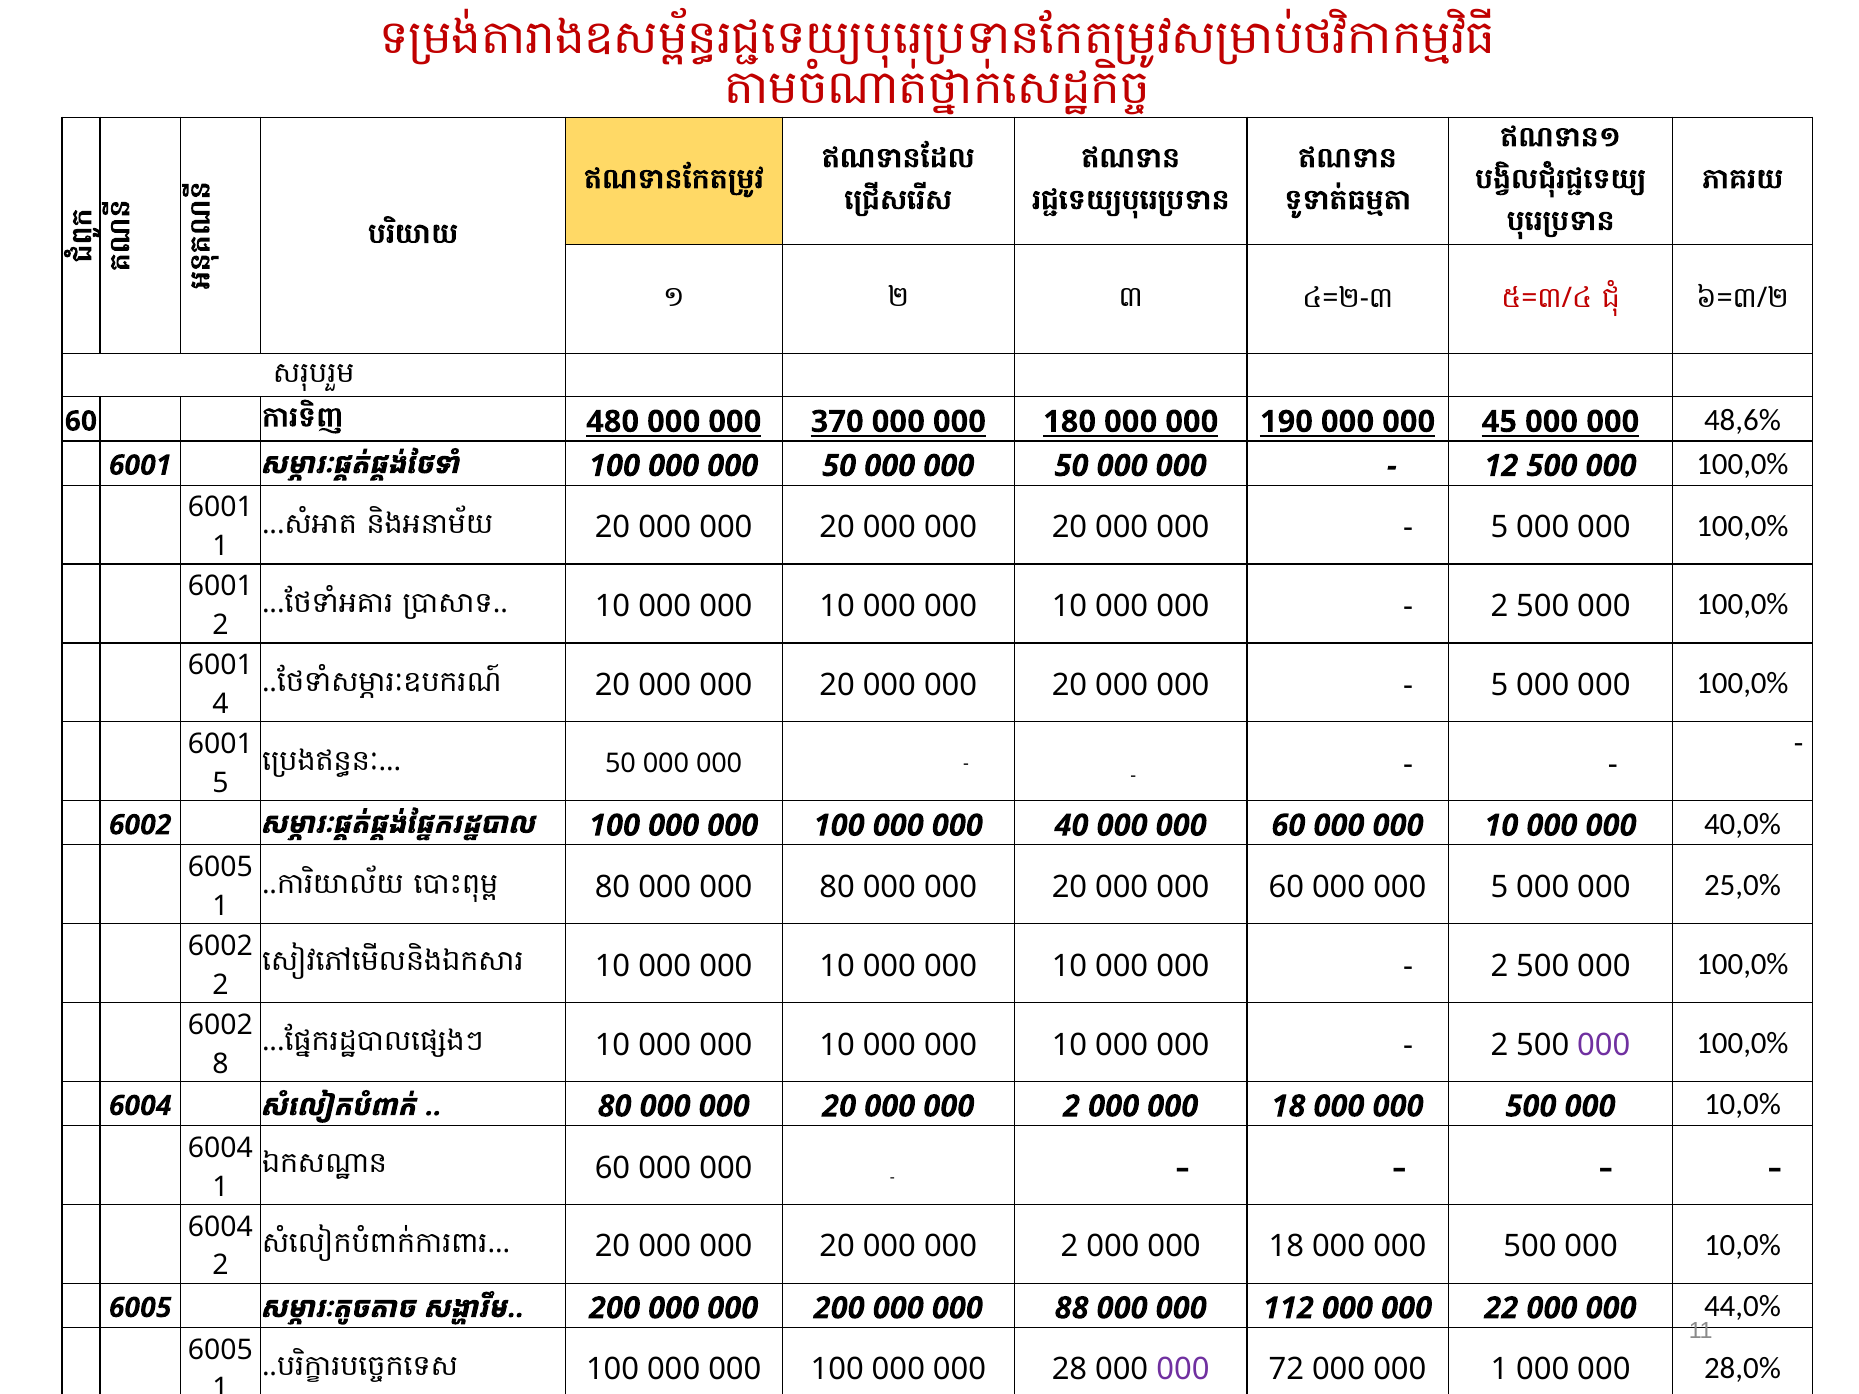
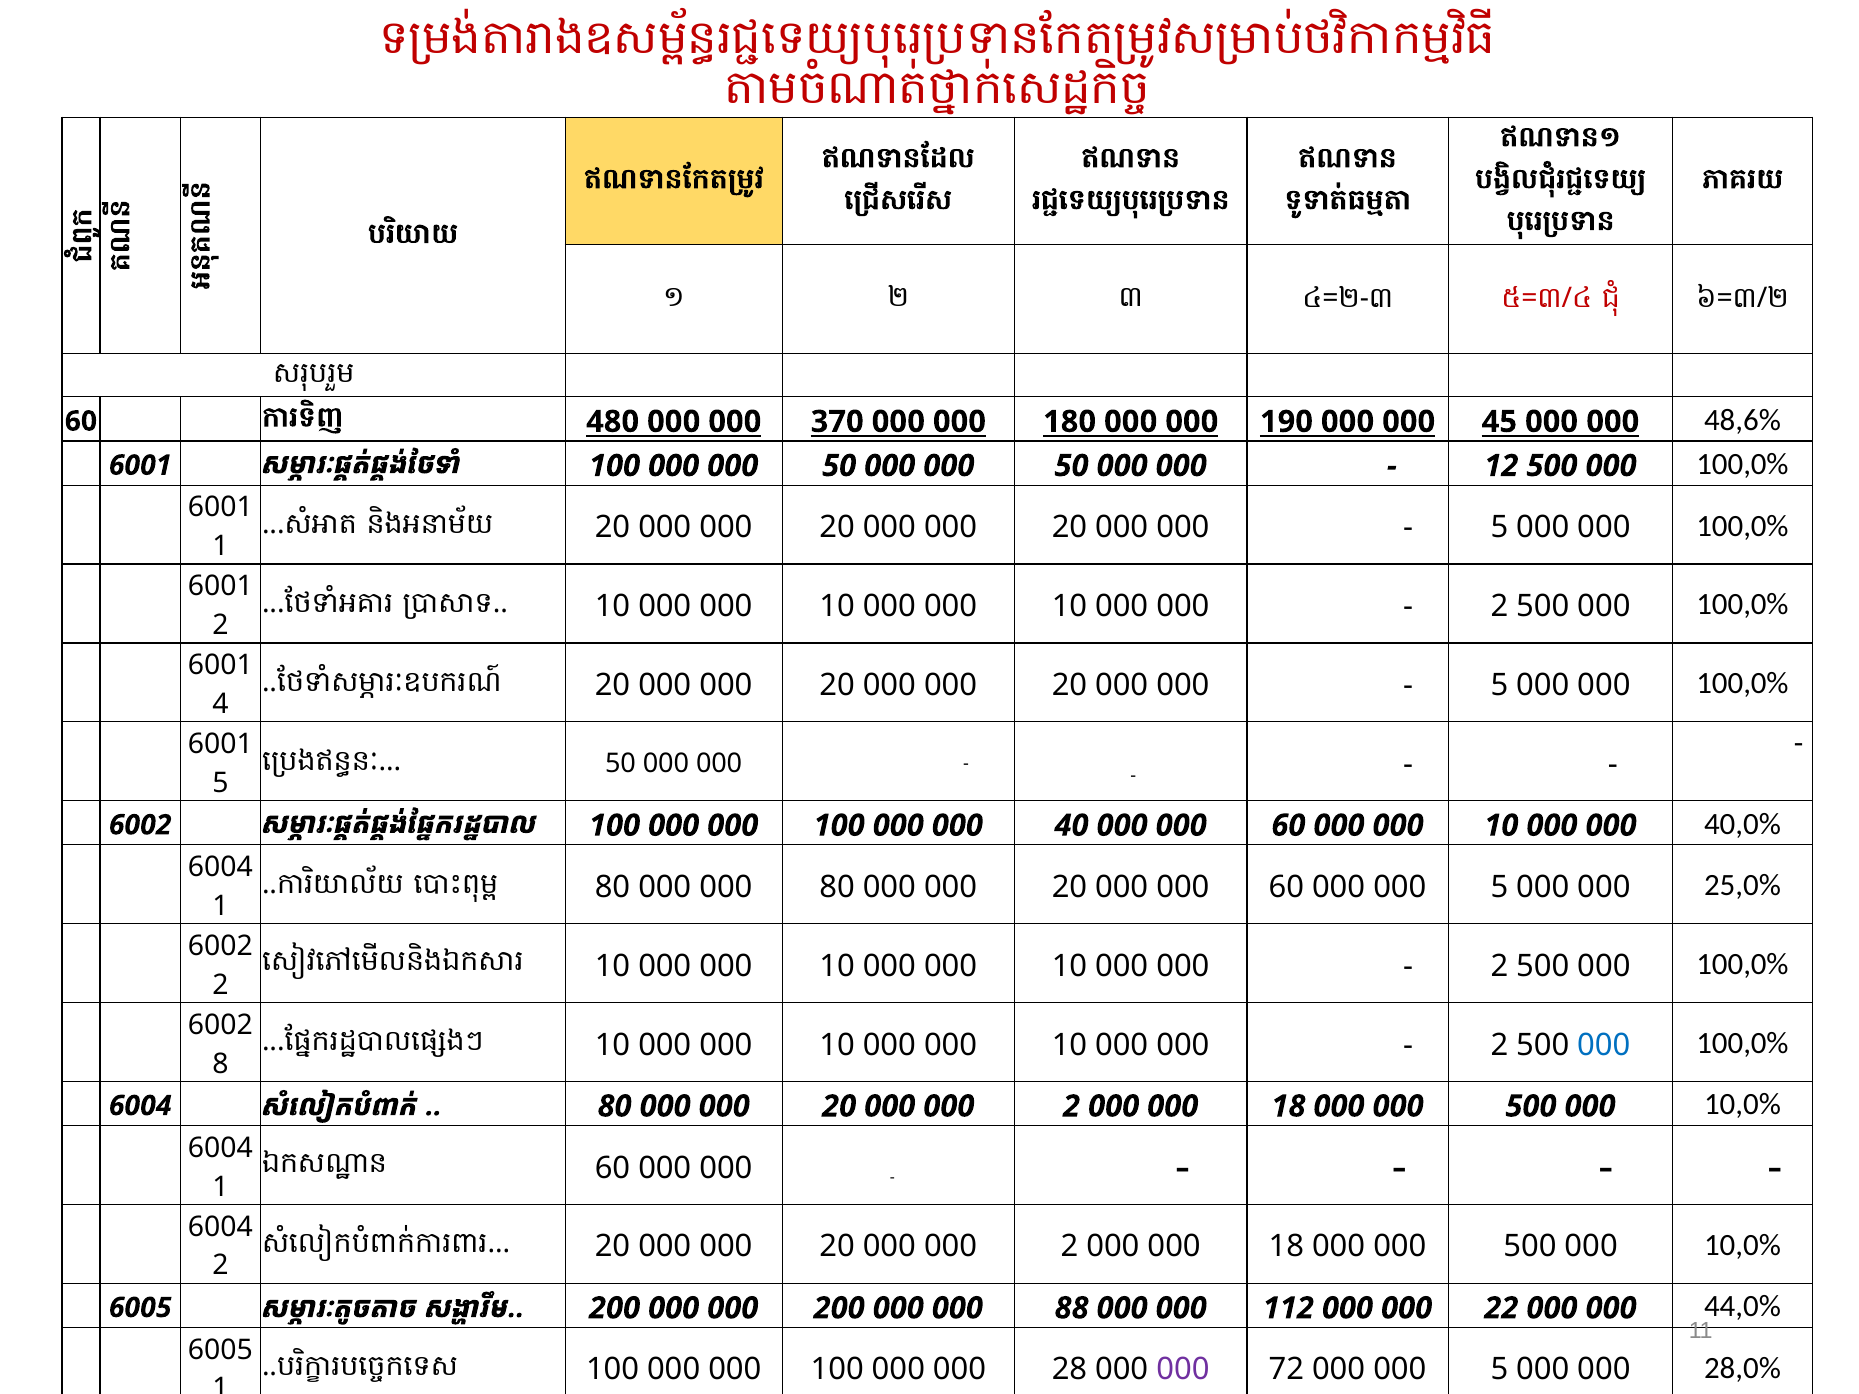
6005: 6005 -> 6004 (220, 867)
000 colour: purple -> blue (1604, 1045)
72 000 000 1: 1 -> 5 (1499, 1370)
